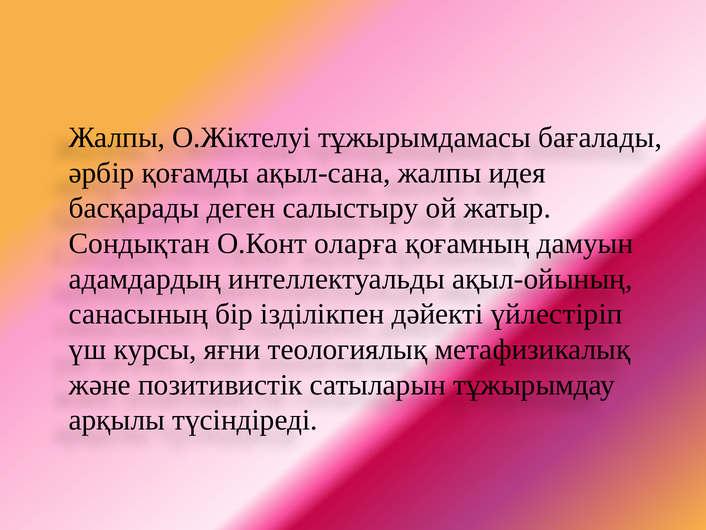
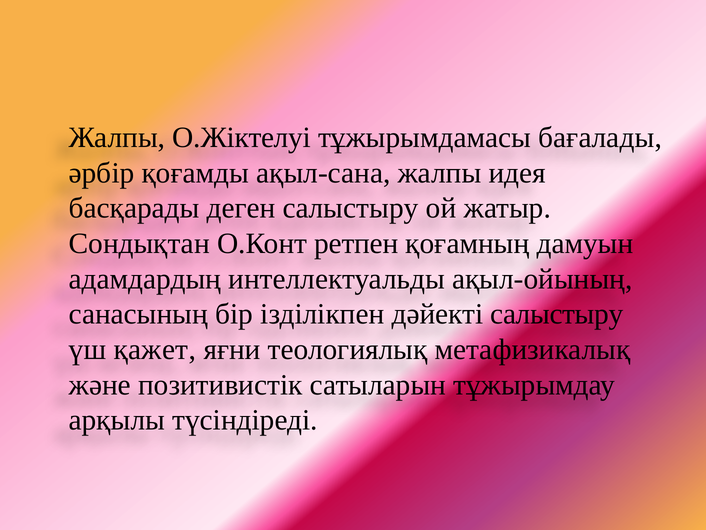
оларға: оларға -> ретпен (356, 243)
дәйекті үйлестіріп: үйлестіріп -> салыстыру (557, 314)
курсы: курсы -> қажет (155, 349)
